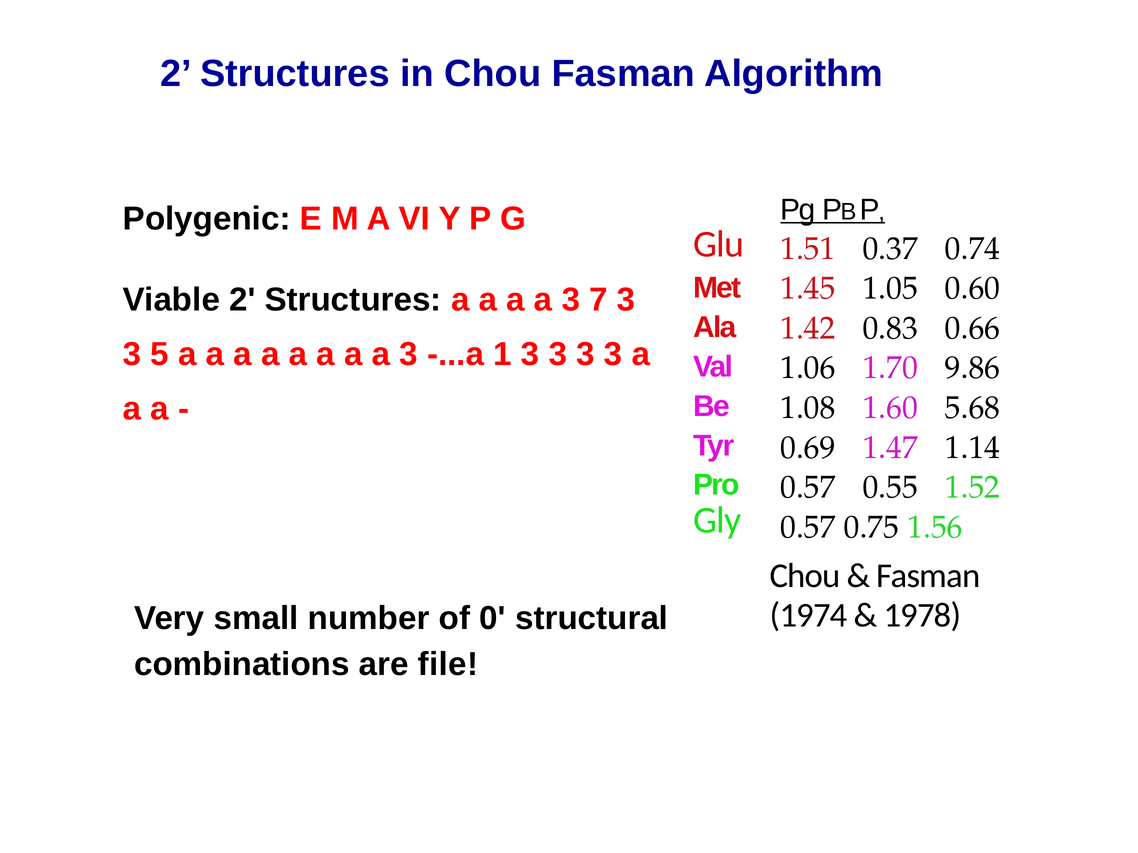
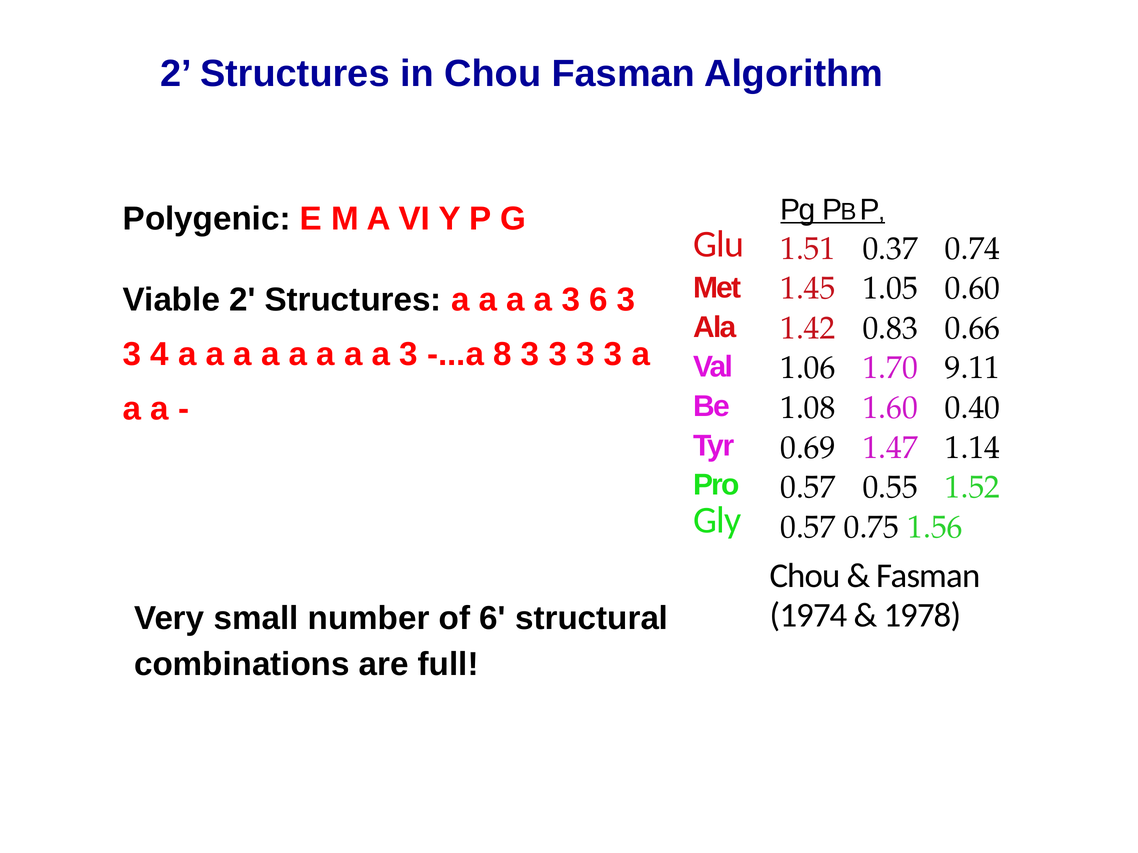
3 7: 7 -> 6 (598, 300)
5: 5 -> 4 (160, 355)
1: 1 -> 8 (502, 355)
9.86: 9.86 -> 9.11 (973, 368)
5.68: 5.68 -> 0.40 (973, 408)
of 0: 0 -> 6 (493, 619)
file: file -> full (448, 665)
